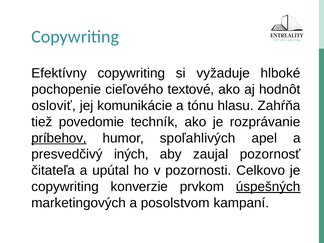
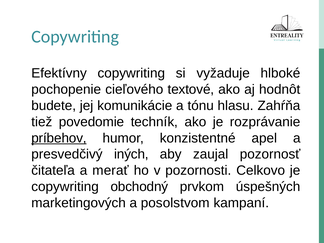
osloviť: osloviť -> budete (54, 106)
spoľahlivých: spoľahlivých -> konzistentné (198, 138)
upútal: upútal -> merať (111, 170)
konverzie: konverzie -> obchodný (139, 187)
úspešných underline: present -> none (268, 187)
